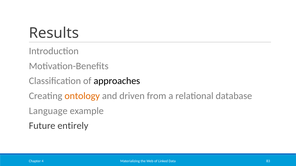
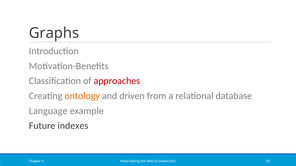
Results: Results -> Graphs (54, 33)
approaches colour: black -> red (117, 81)
entirely: entirely -> indexes (73, 126)
